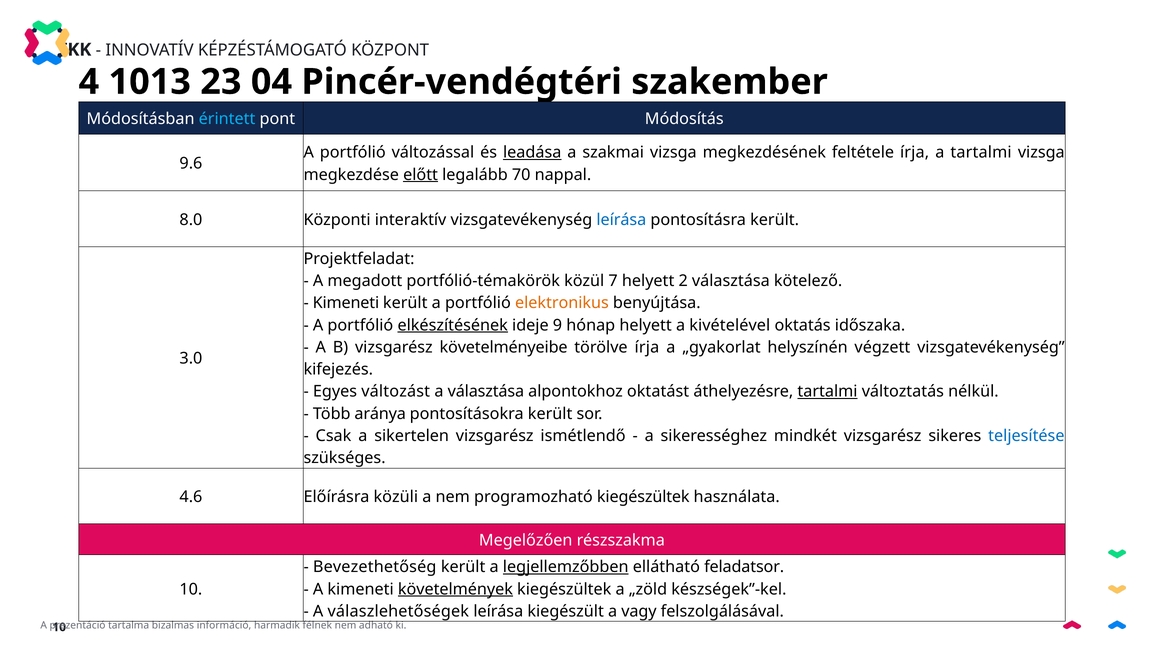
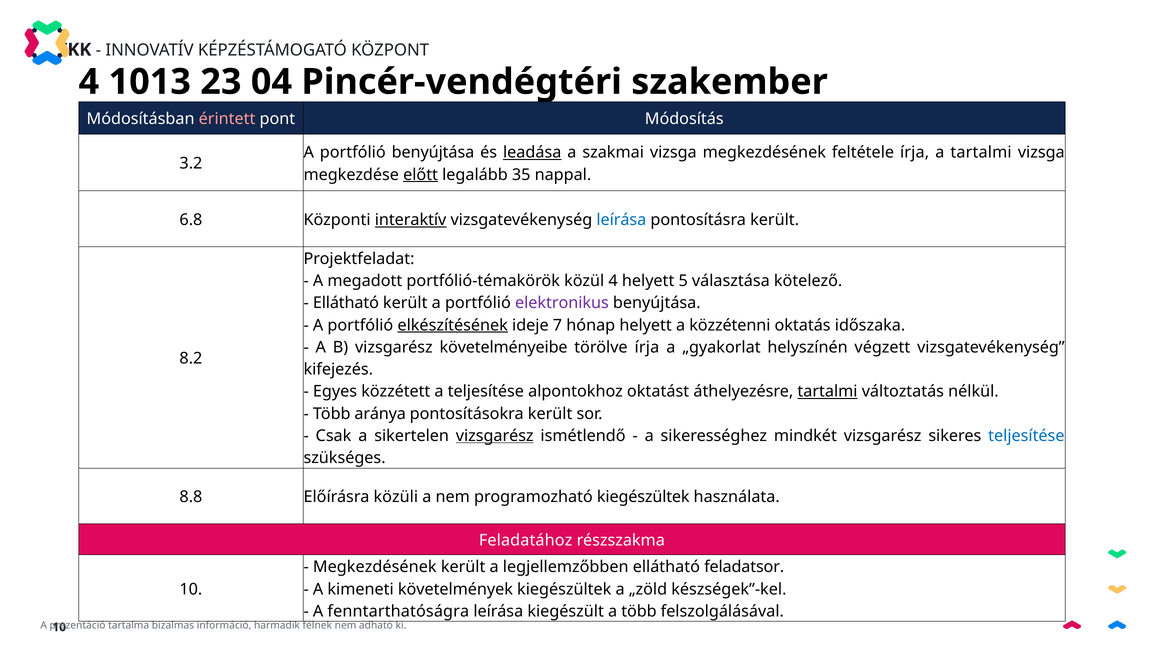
érintett colour: light blue -> pink (227, 119)
portfólió változással: változással -> benyújtása (433, 153)
9.6: 9.6 -> 3.2 (191, 164)
70: 70 -> 35 (521, 175)
8.0: 8.0 -> 6.8 (191, 220)
interaktív underline: none -> present (411, 220)
közül 7: 7 -> 4 (613, 281)
2: 2 -> 5 (683, 281)
Kimeneti: Kimeneti -> Ellátható (346, 303)
elektronikus colour: orange -> purple (562, 303)
9: 9 -> 7 (557, 325)
kivételével: kivételével -> közzétenni (730, 325)
3.0: 3.0 -> 8.2 (191, 358)
változást: változást -> közzétett (396, 392)
a választása: választása -> teljesítése (486, 392)
vizsgarész underline: none -> present (495, 436)
4.6: 4.6 -> 8.8 (191, 497)
Megelőzően: Megelőzően -> Feladatához (526, 540)
Bevezethetőség: Bevezethetőség -> Megkezdésének (375, 567)
legjellemzőbben underline: present -> none (566, 567)
követelmények underline: present -> none (455, 589)
válaszlehetőségek: válaszlehetőségek -> fenntarthatóságra (398, 611)
a vagy: vagy -> több (639, 611)
